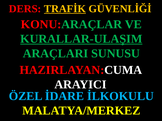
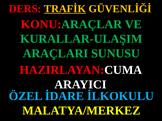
KURALLAR-ULAŞIM underline: present -> none (81, 39)
